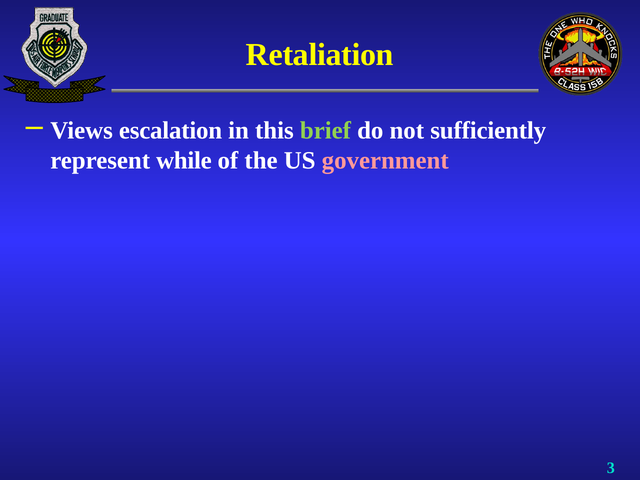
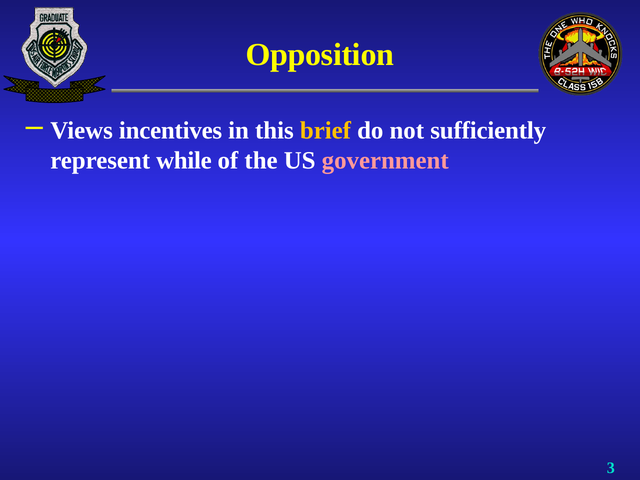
Retaliation: Retaliation -> Opposition (320, 55)
escalation: escalation -> incentives (171, 130)
brief colour: light green -> yellow (325, 130)
